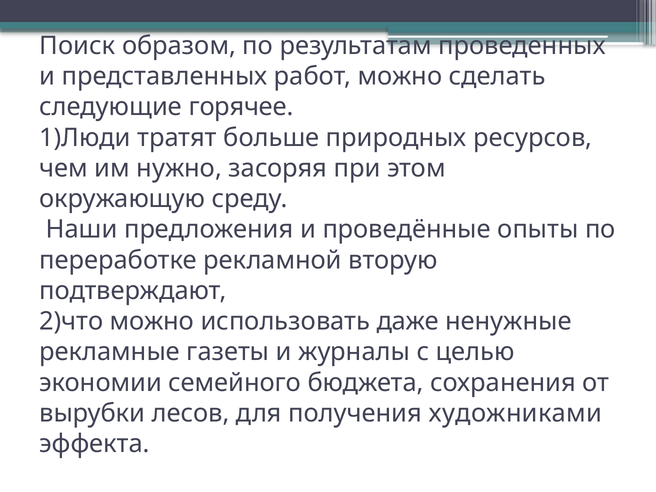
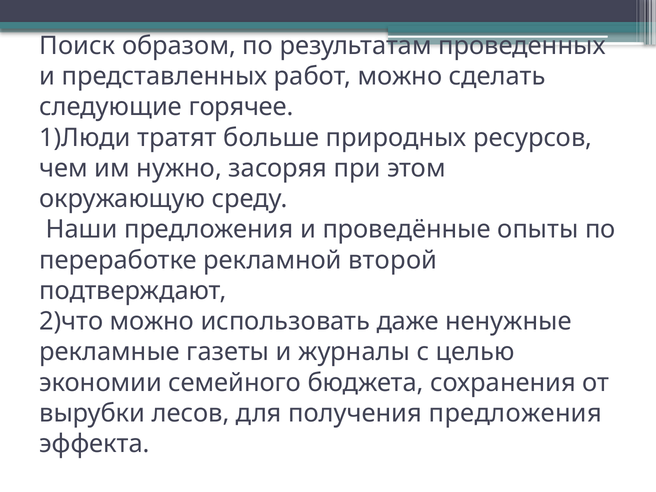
вторую: вторую -> второй (393, 260)
получения художниками: художниками -> предложения (515, 413)
